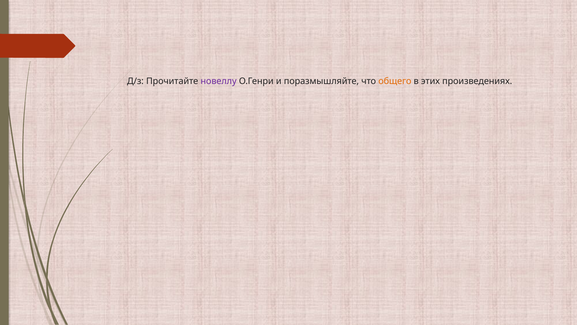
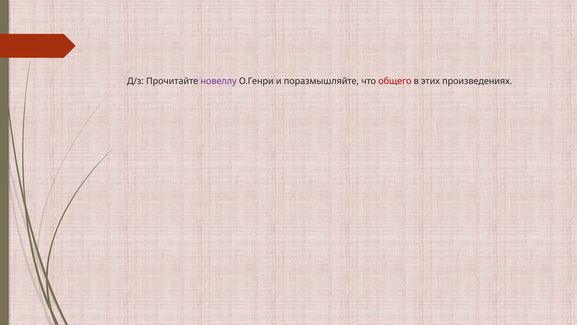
общего colour: orange -> red (395, 81)
